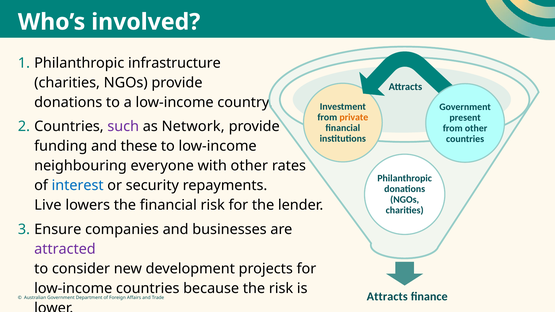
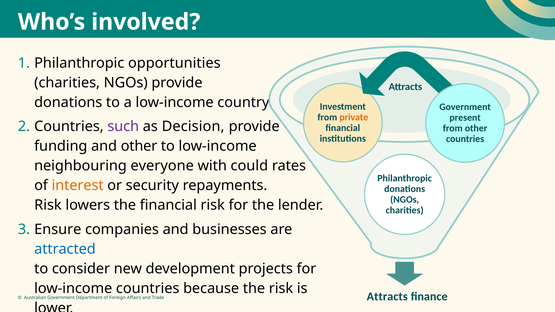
infrastructure: infrastructure -> opportunities (174, 63)
Network: Network -> Decision (193, 127)
and these: these -> other (139, 146)
with other: other -> could (249, 166)
interest colour: blue -> orange (78, 186)
Live: Live -> Risk (48, 205)
attracted colour: purple -> blue (65, 249)
